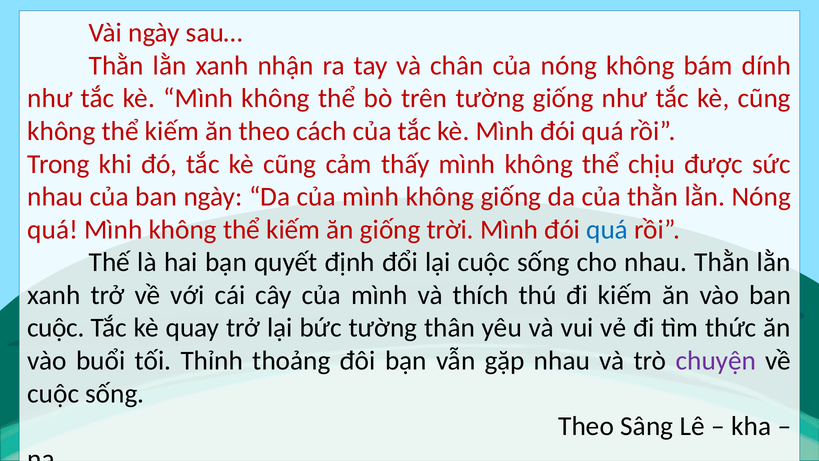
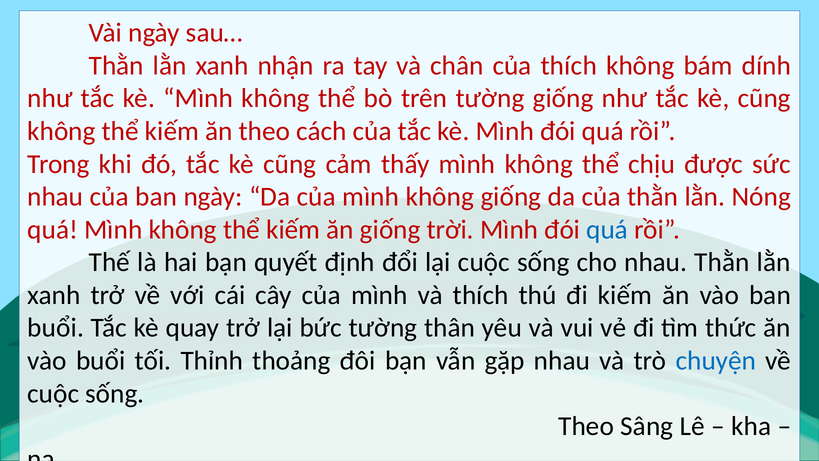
của nóng: nóng -> thích (569, 66)
cuộc: cuộc -> buổi (56, 328)
chuyện colour: purple -> blue (716, 360)
